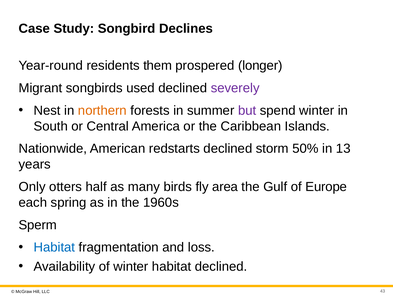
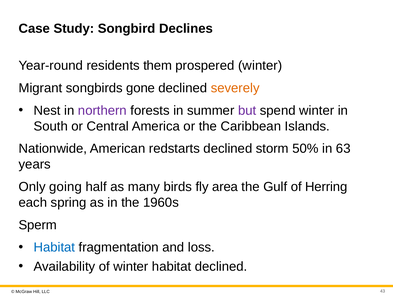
prospered longer: longer -> winter (260, 66)
used: used -> gone (141, 88)
severely colour: purple -> orange (235, 88)
northern colour: orange -> purple (102, 110)
13: 13 -> 63 (343, 149)
otters: otters -> going (66, 187)
Europe: Europe -> Herring (326, 187)
